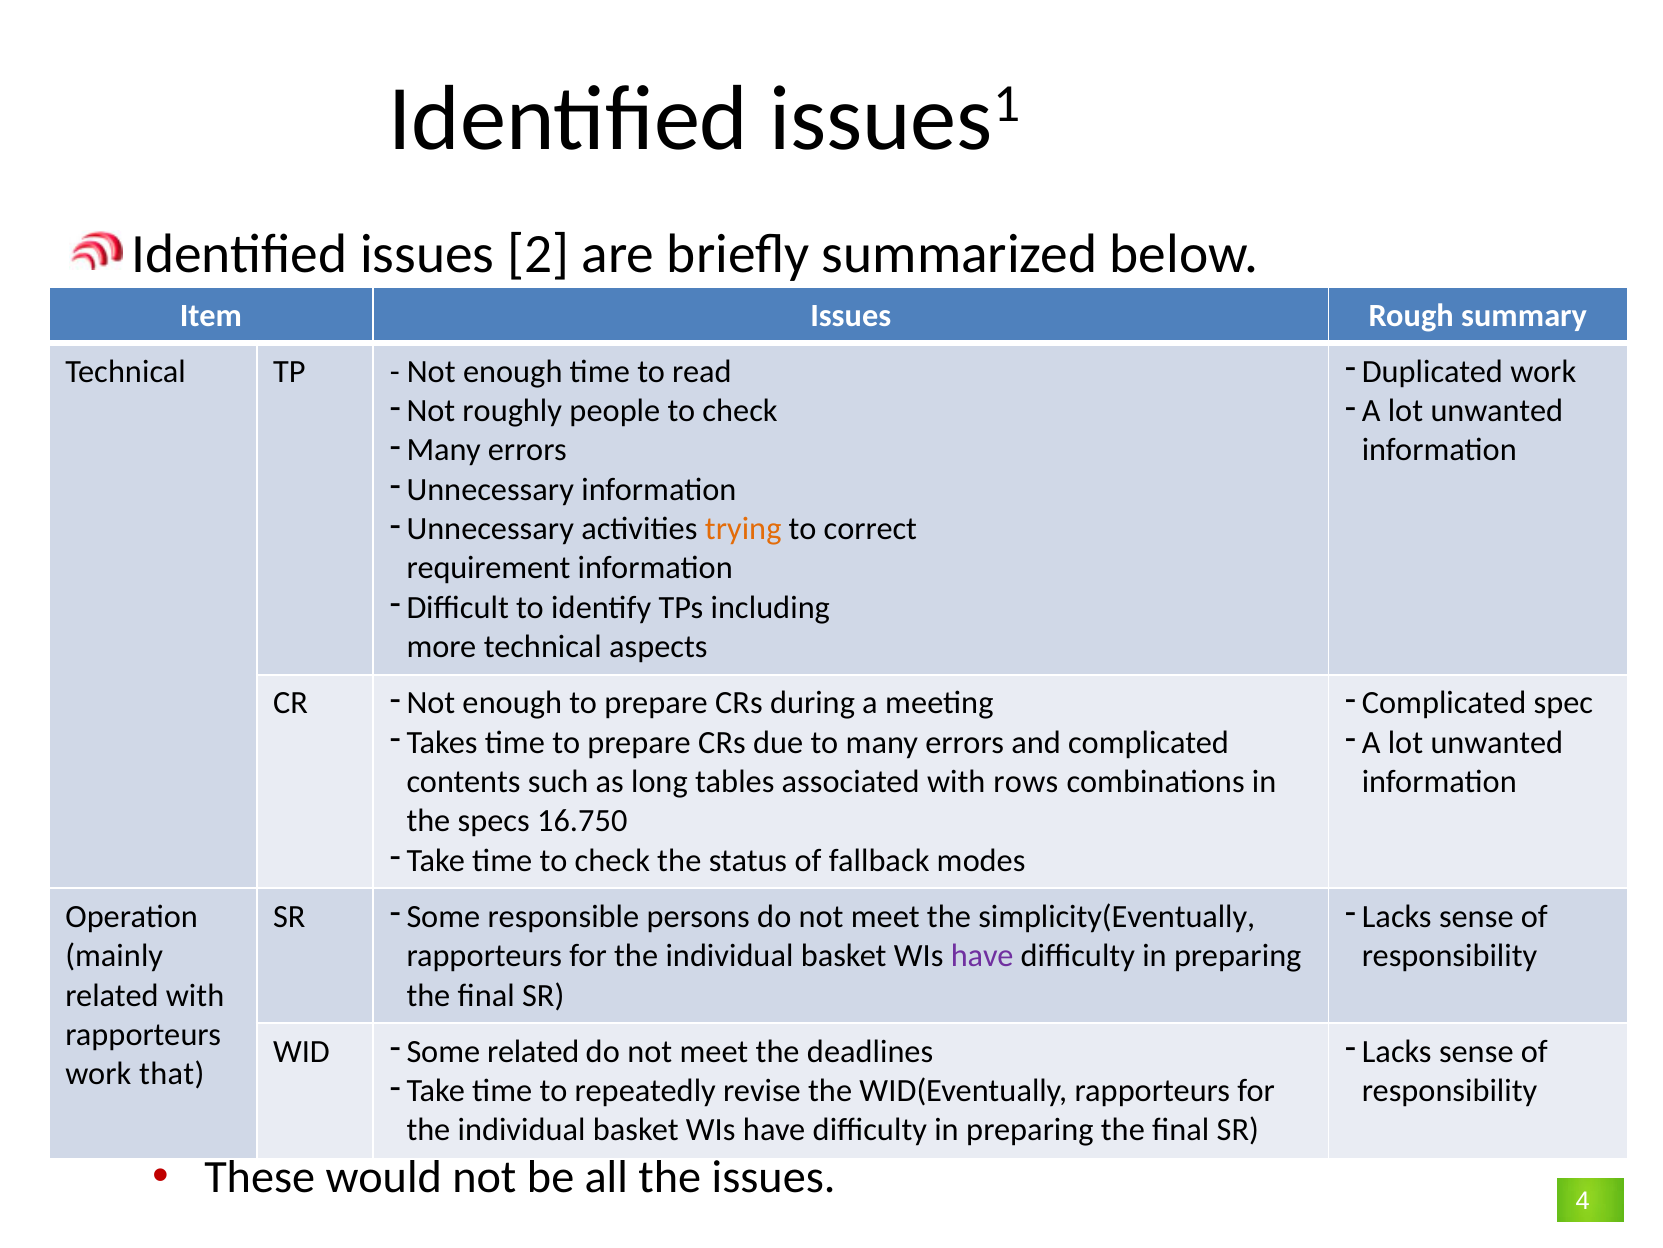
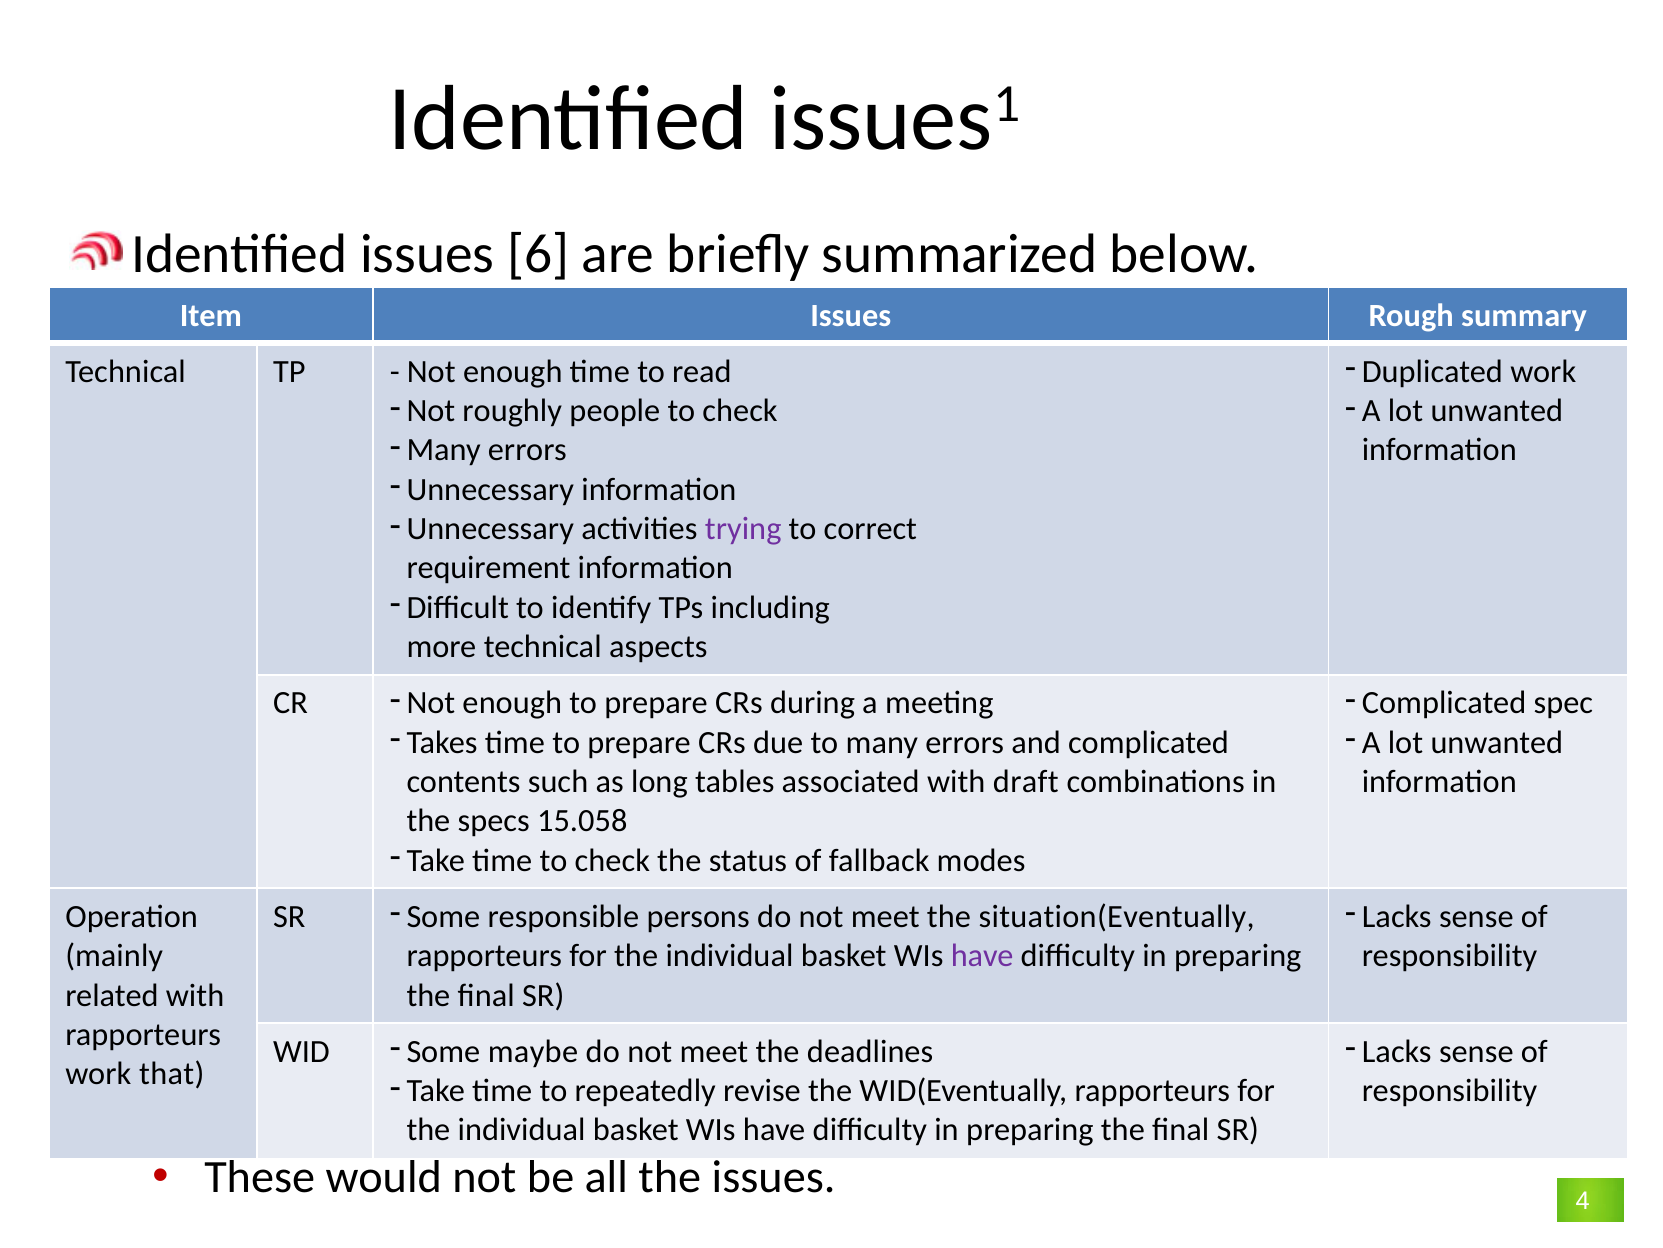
2: 2 -> 6 (538, 254)
trying colour: orange -> purple (743, 529)
rows: rows -> draft (1026, 781)
16.750: 16.750 -> 15.058 (582, 821)
simplicity(Eventually: simplicity(Eventually -> situation(Eventually (1117, 916)
Some related: related -> maybe (533, 1051)
